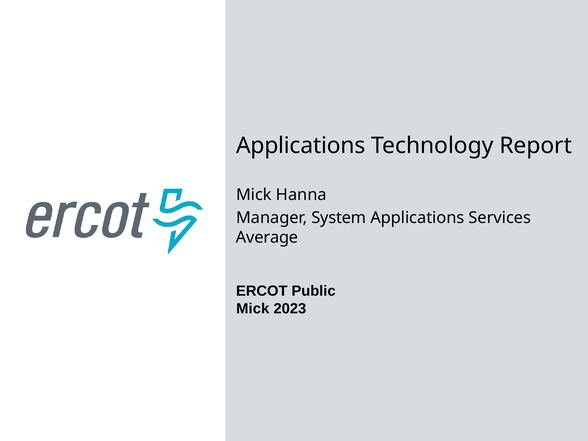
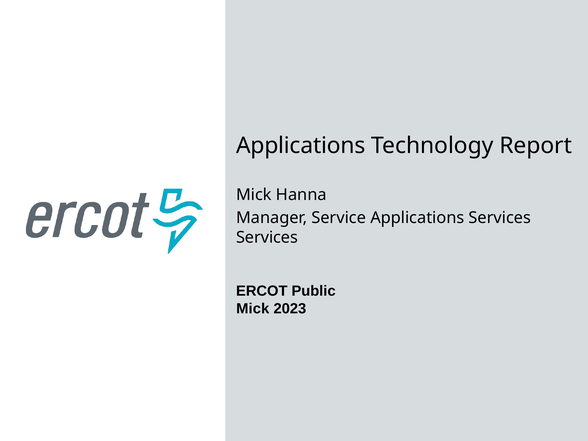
System: System -> Service (339, 218)
Average: Average -> Services (267, 237)
